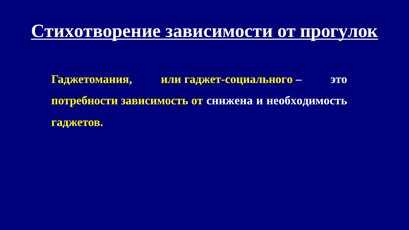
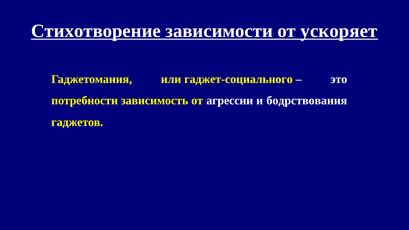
прогулок: прогулок -> ускоряет (339, 31)
снижена: снижена -> агрессии (230, 101)
необходимость: необходимость -> бодрствования (307, 101)
